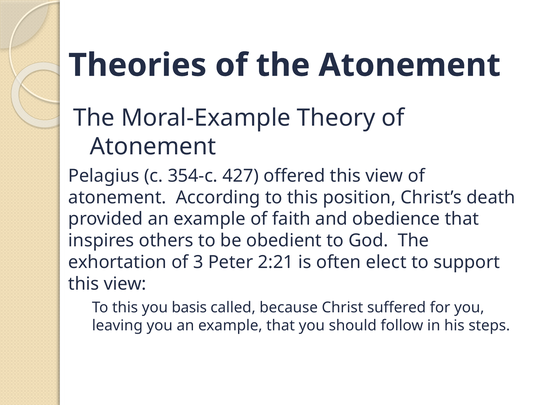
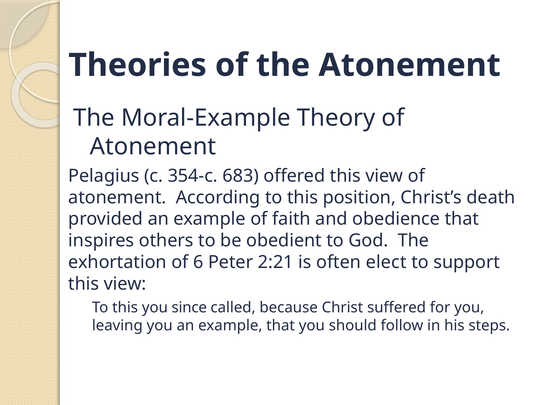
427: 427 -> 683 (241, 176)
3: 3 -> 6 (198, 262)
basis: basis -> since (189, 308)
